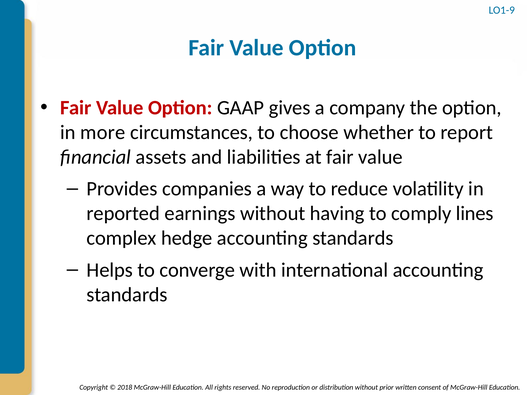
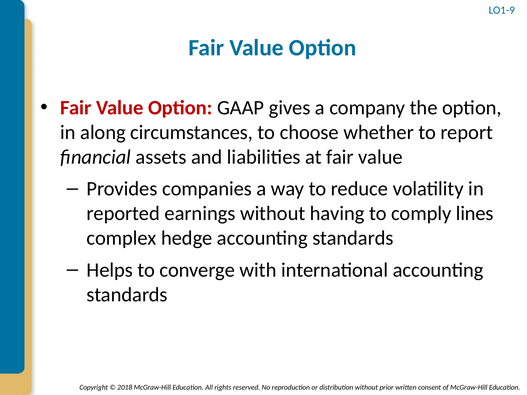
more: more -> along (103, 132)
